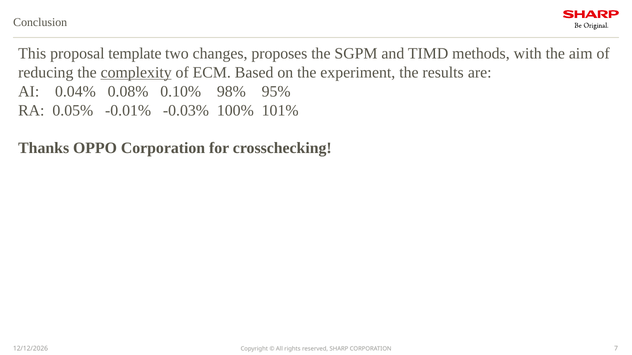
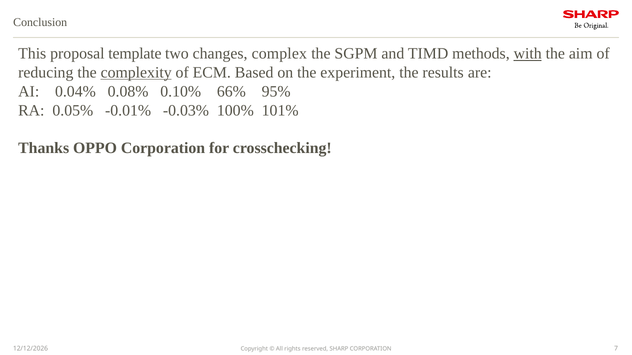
proposes: proposes -> complex (279, 54)
with underline: none -> present (528, 54)
98%: 98% -> 66% (231, 92)
